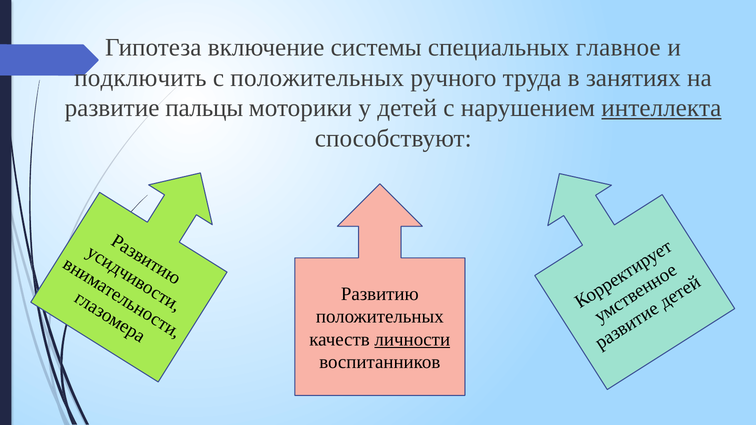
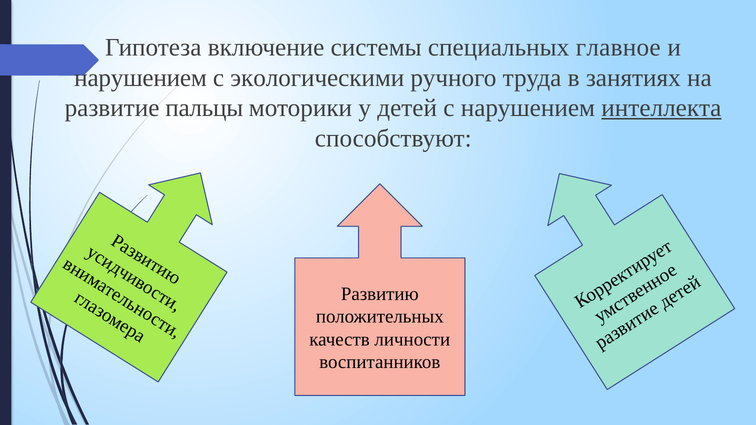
подключить: подключить -> нарушением (141, 78)
с положительных: положительных -> экологическими (317, 78)
личности underline: present -> none (412, 339)
